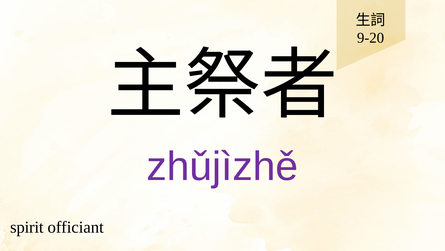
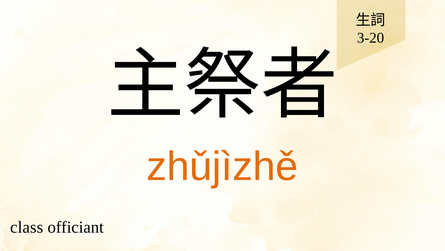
9-20: 9-20 -> 3-20 (371, 38)
zhǔjìzhě colour: purple -> orange (222, 166)
spirit: spirit -> class (27, 227)
